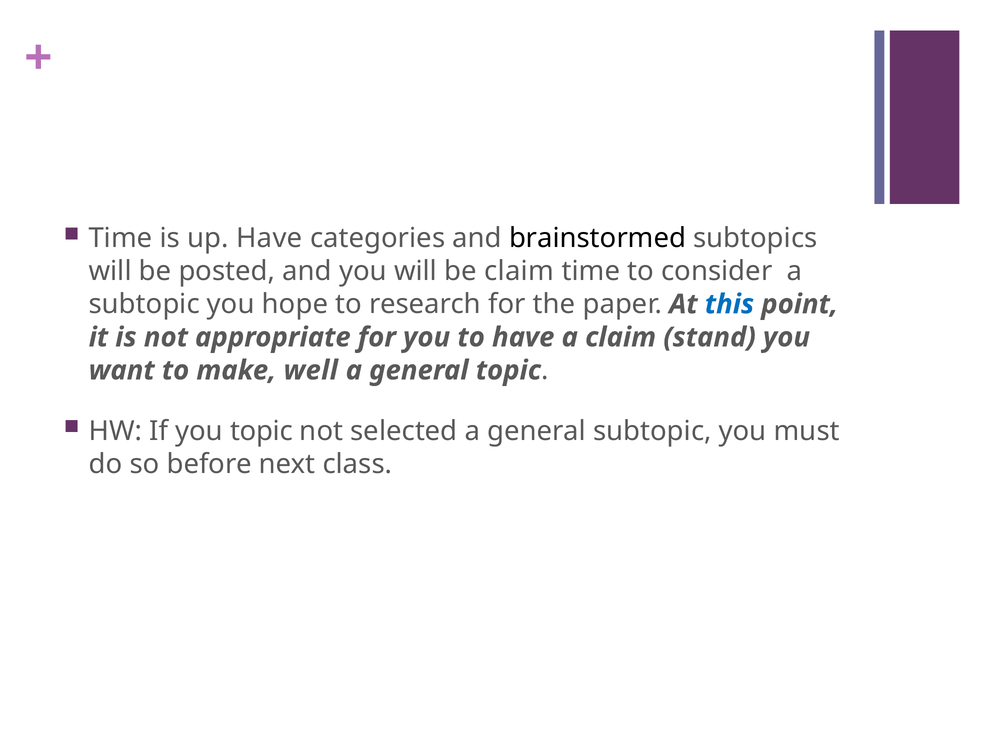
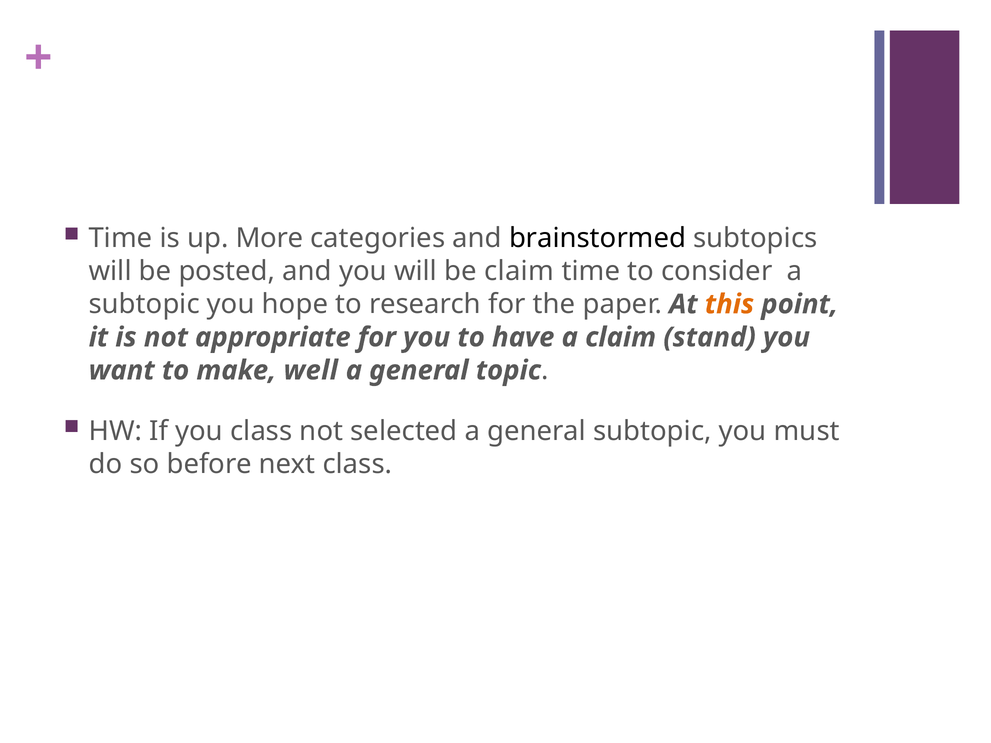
up Have: Have -> More (269, 238)
this colour: blue -> orange (729, 304)
you topic: topic -> class (261, 431)
